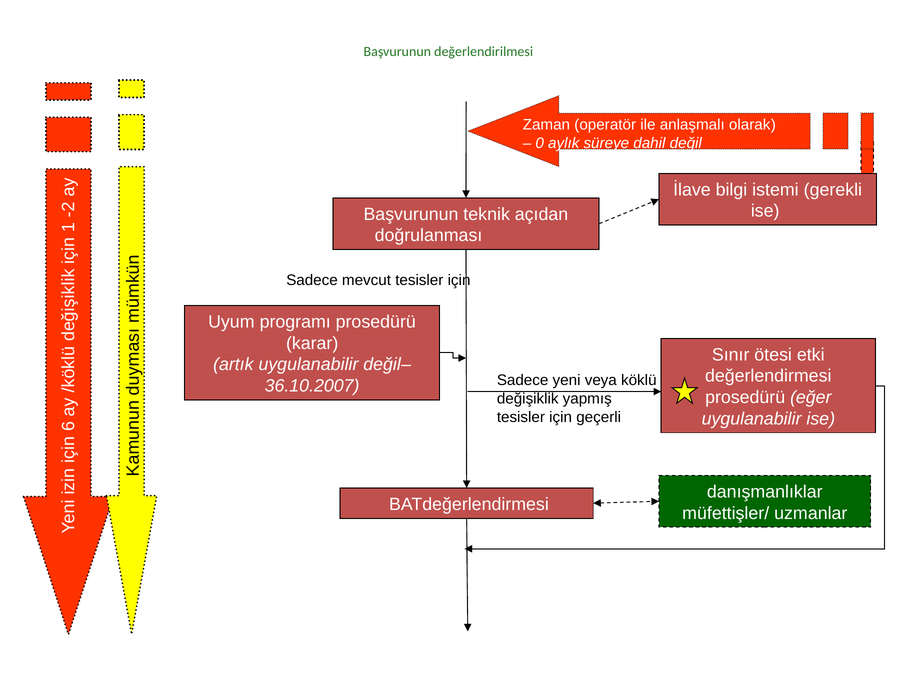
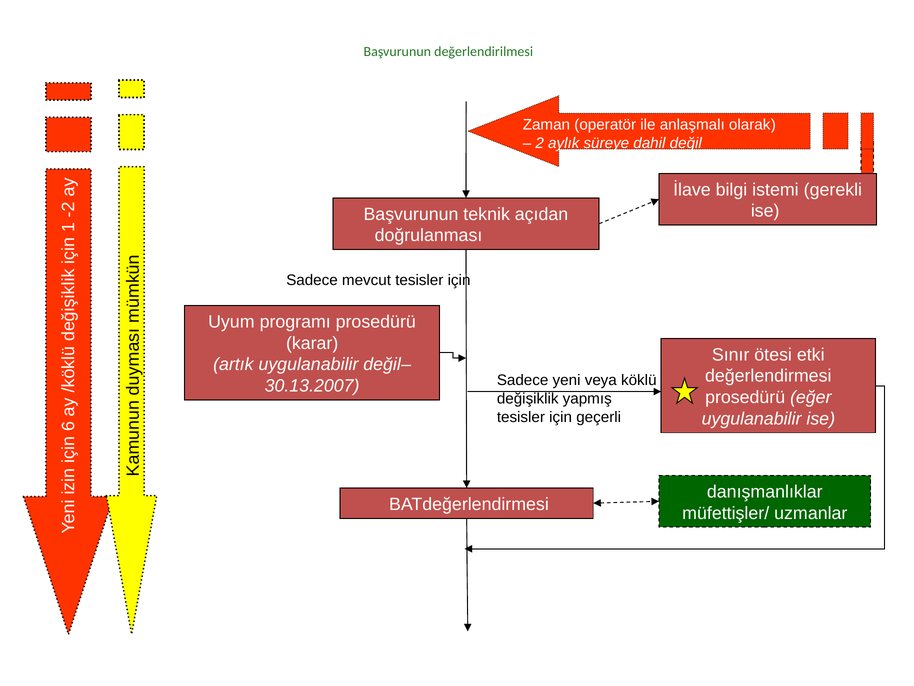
0: 0 -> 2 (540, 143)
36.10.2007: 36.10.2007 -> 30.13.2007 (312, 386)
